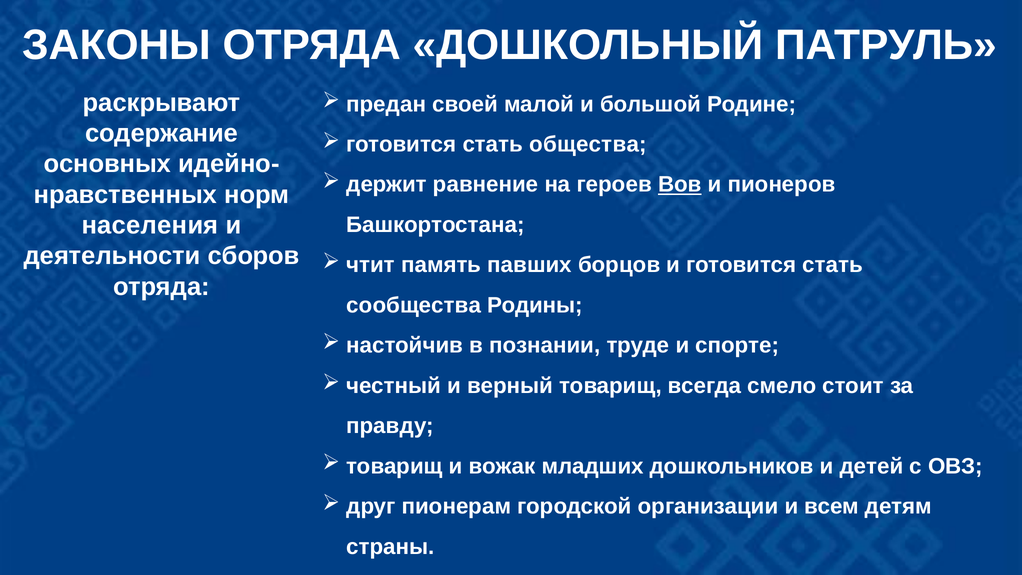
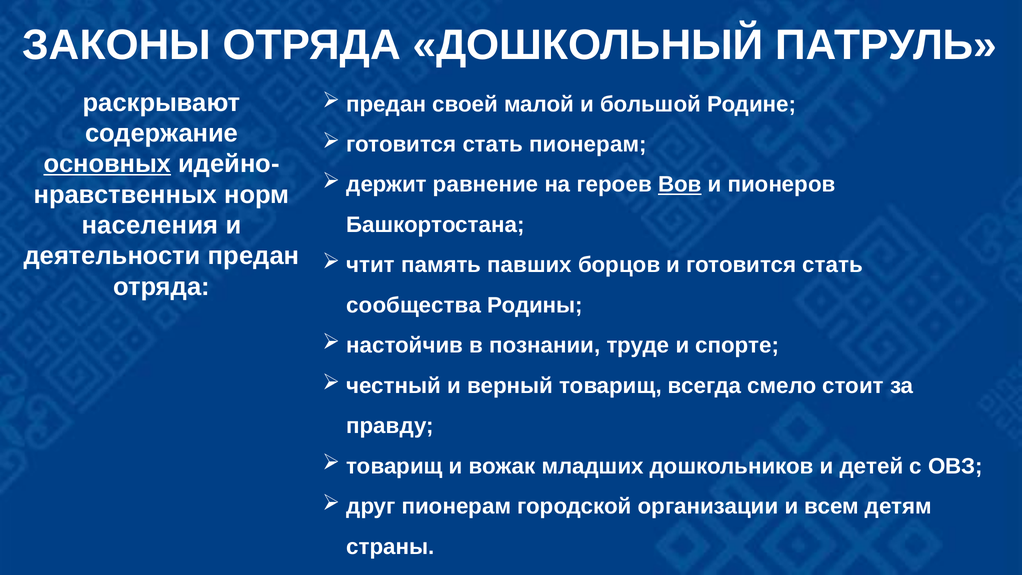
стать общества: общества -> пионерам (588, 144)
основных underline: none -> present (107, 164)
деятельности сборов: сборов -> предан (254, 256)
